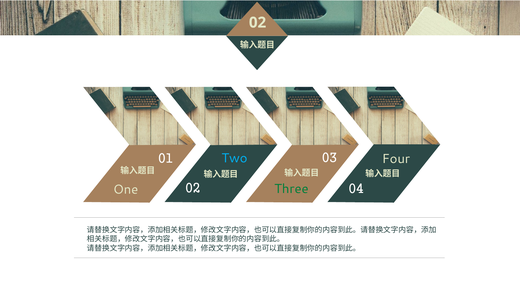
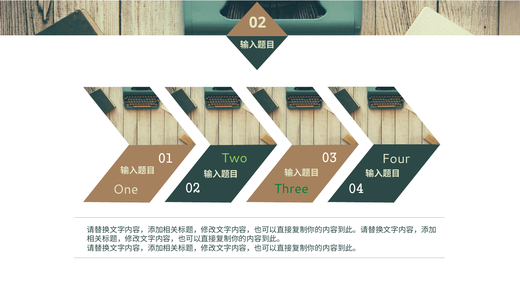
Two colour: light blue -> light green (234, 158)
